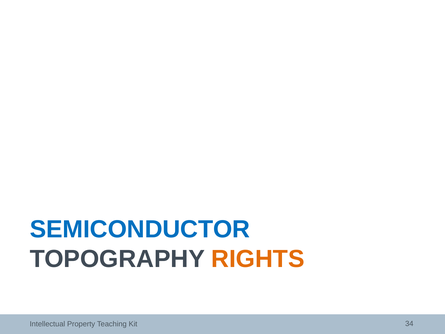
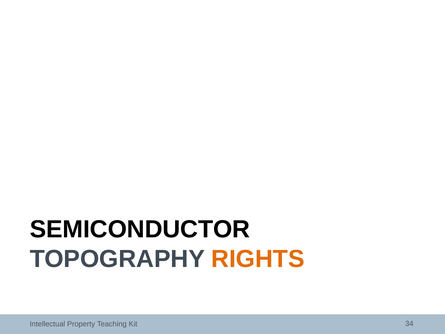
SEMICONDUCTOR colour: blue -> black (140, 229)
